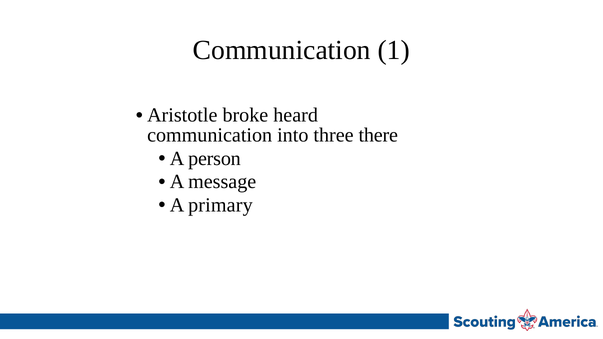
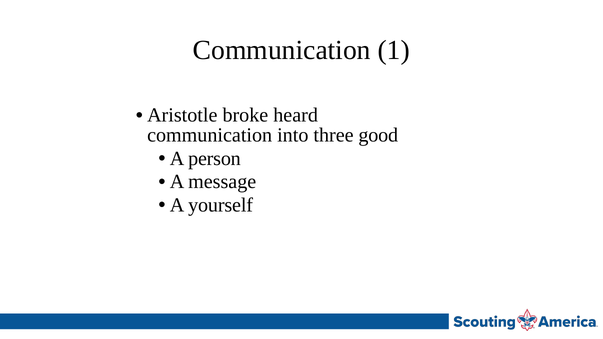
there: there -> good (378, 135)
primary: primary -> yourself (221, 205)
